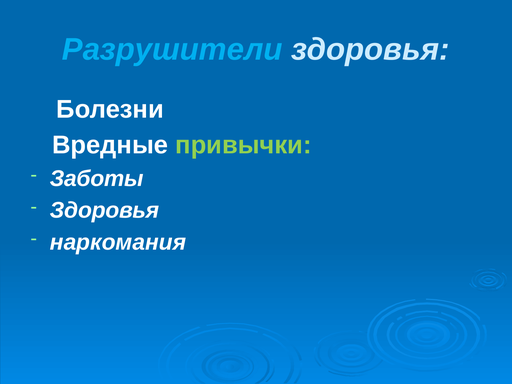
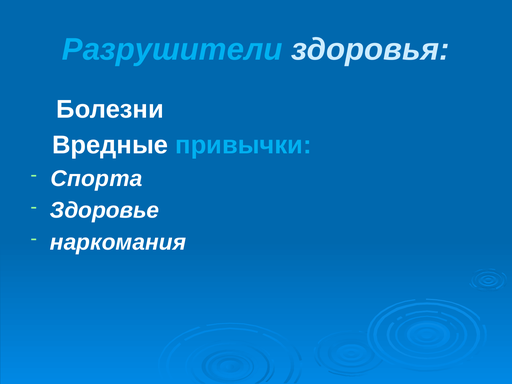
привычки colour: light green -> light blue (243, 145)
Заботы: Заботы -> Спорта (96, 179)
Здоровья: Здоровья -> Здоровье (105, 210)
